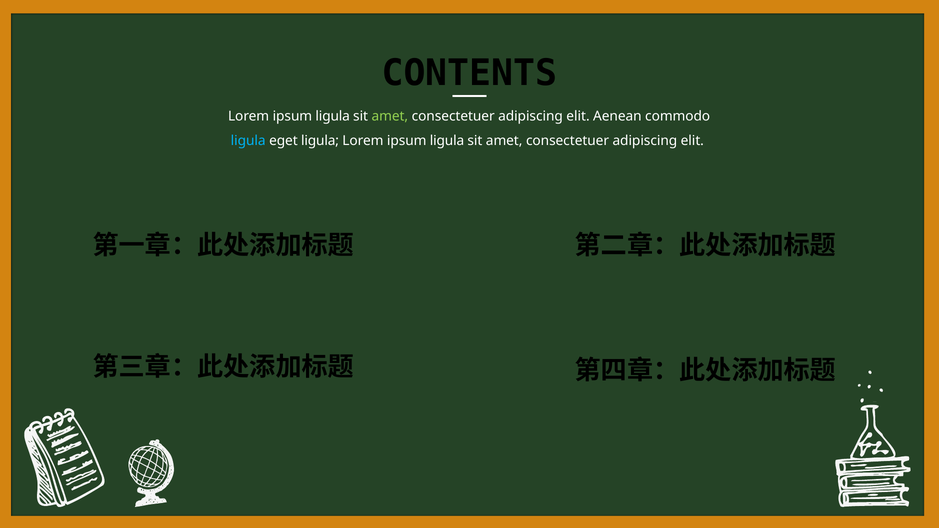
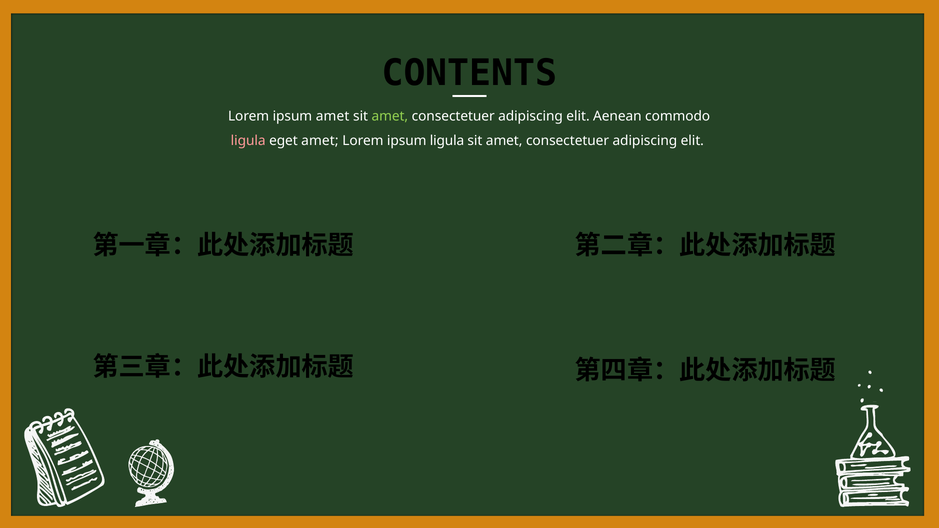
ligula: ligula -> amet (333, 116)
ligula colour: light blue -> pink (248, 141)
eget ligula: ligula -> amet (320, 141)
